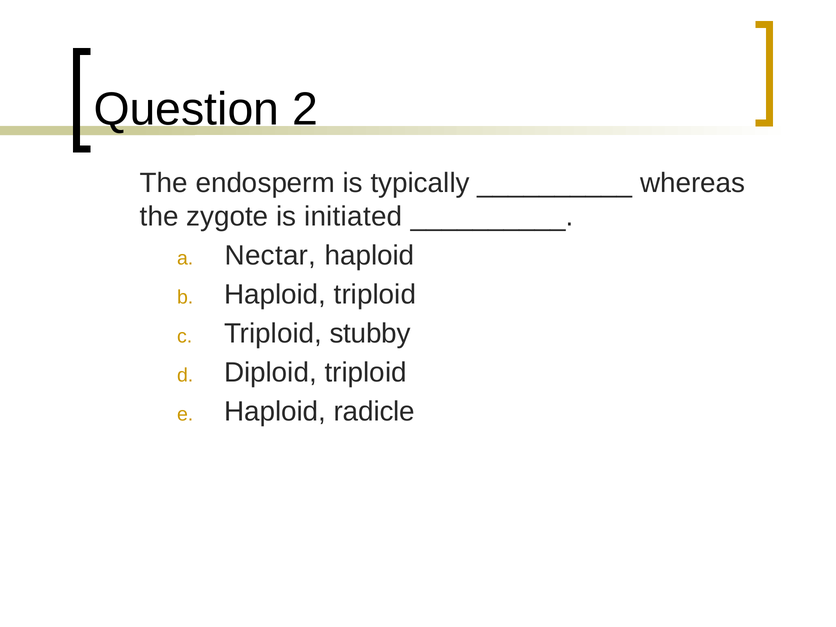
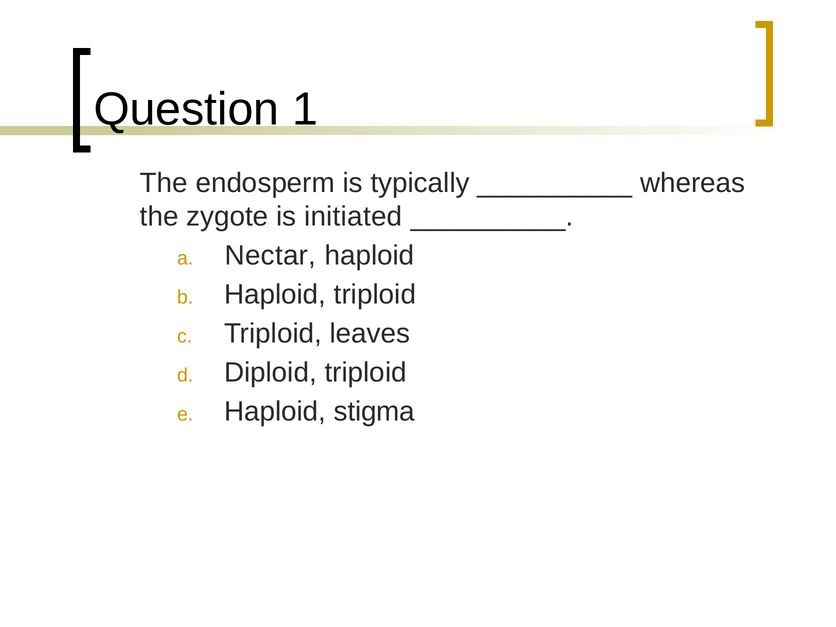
2: 2 -> 1 (305, 109)
stubby: stubby -> leaves (370, 334)
radicle: radicle -> stigma (374, 412)
